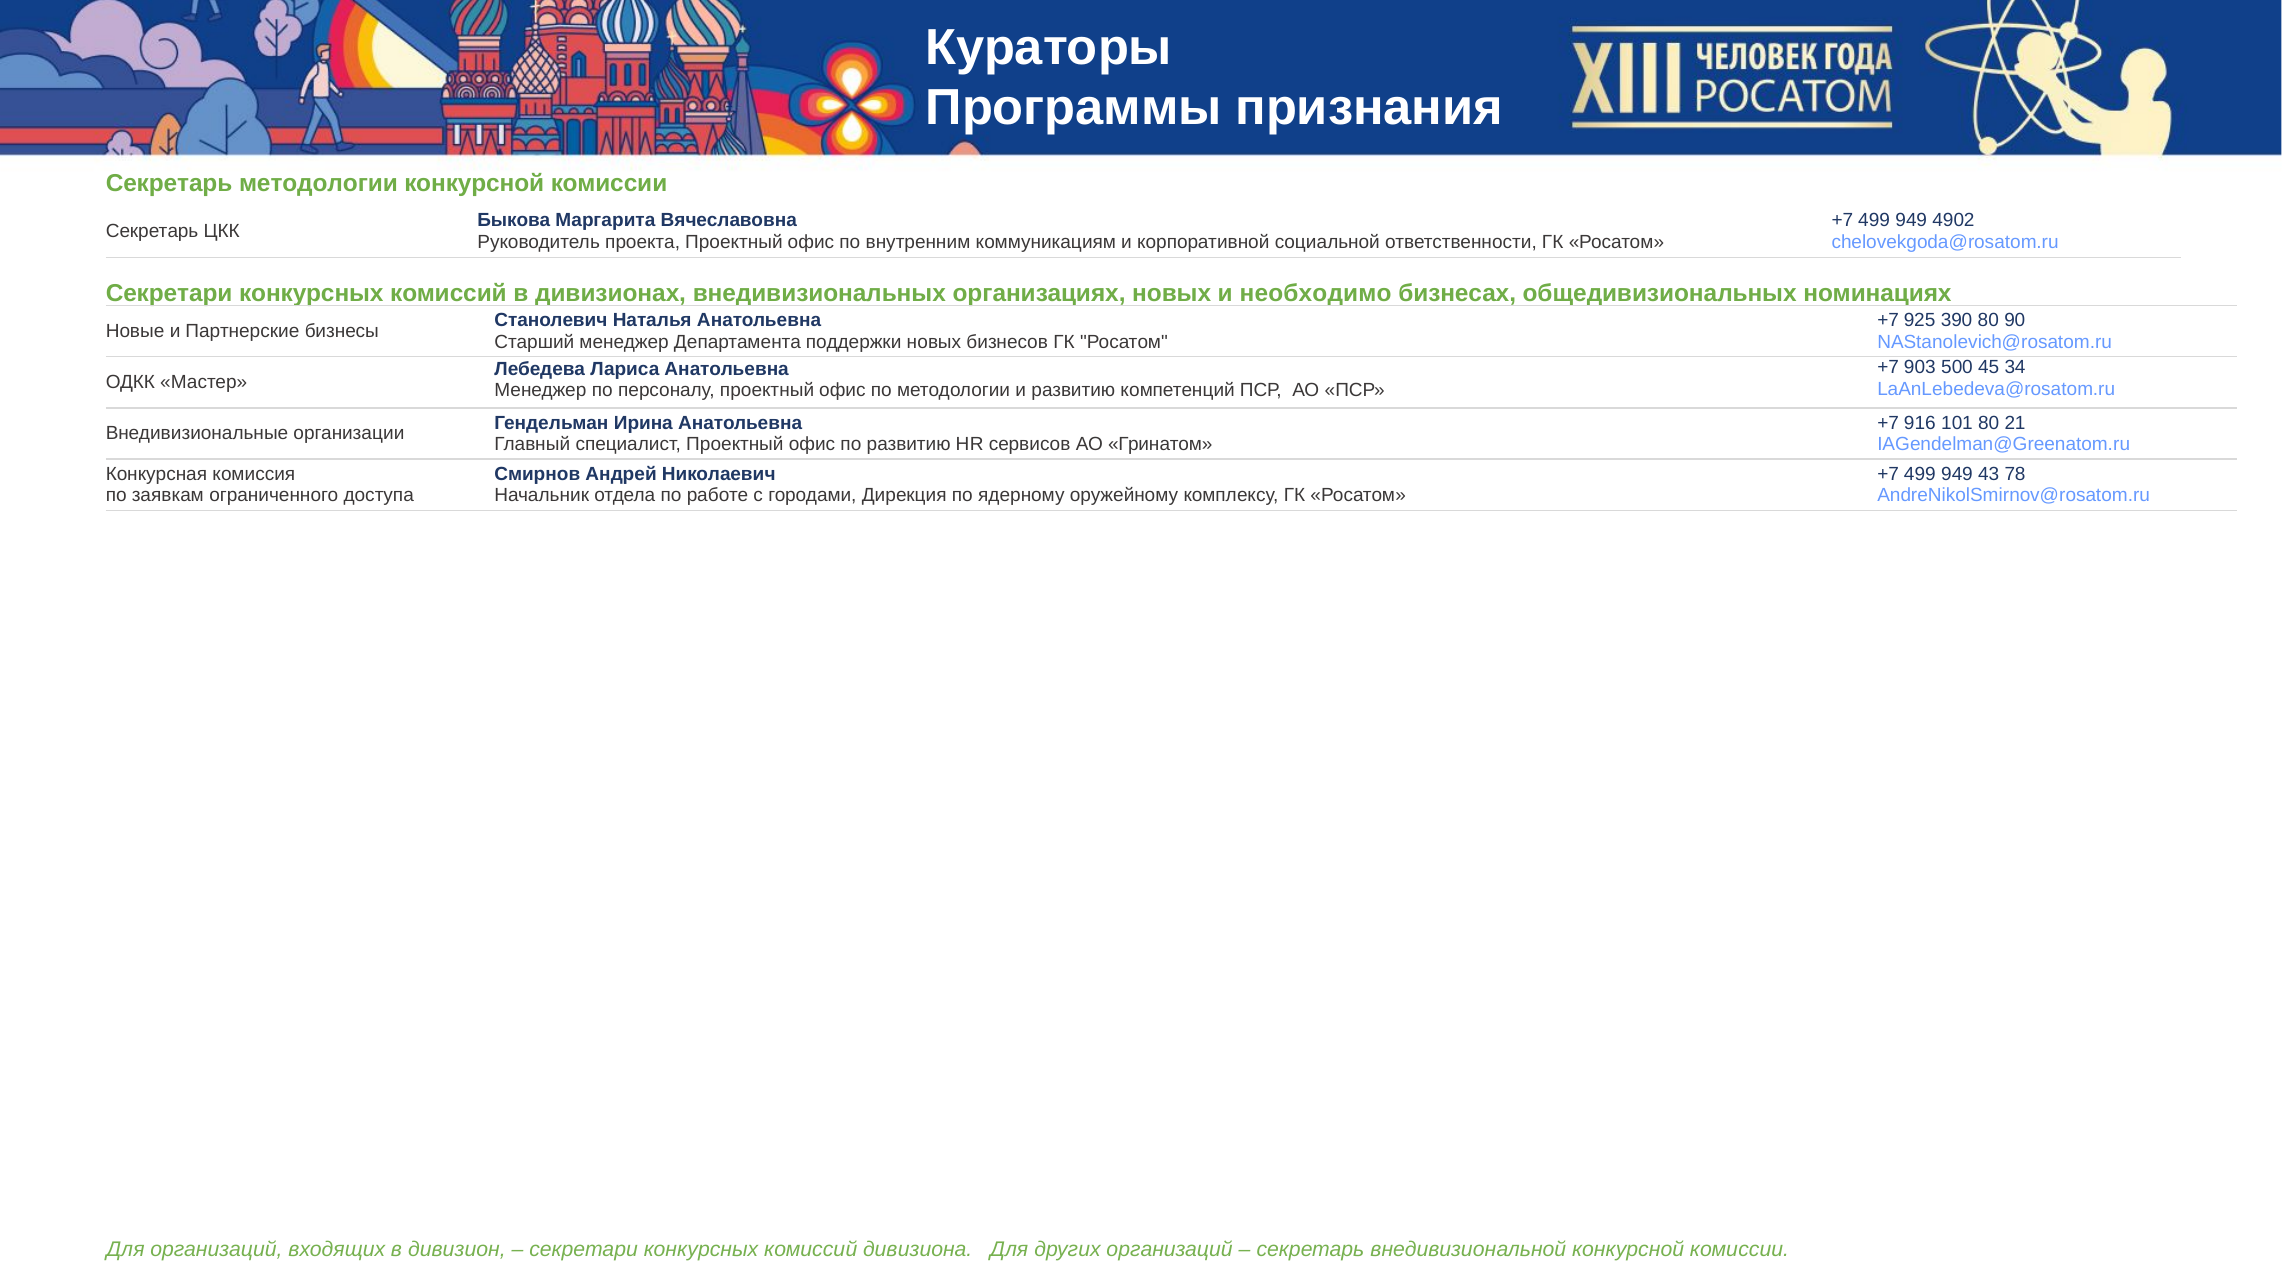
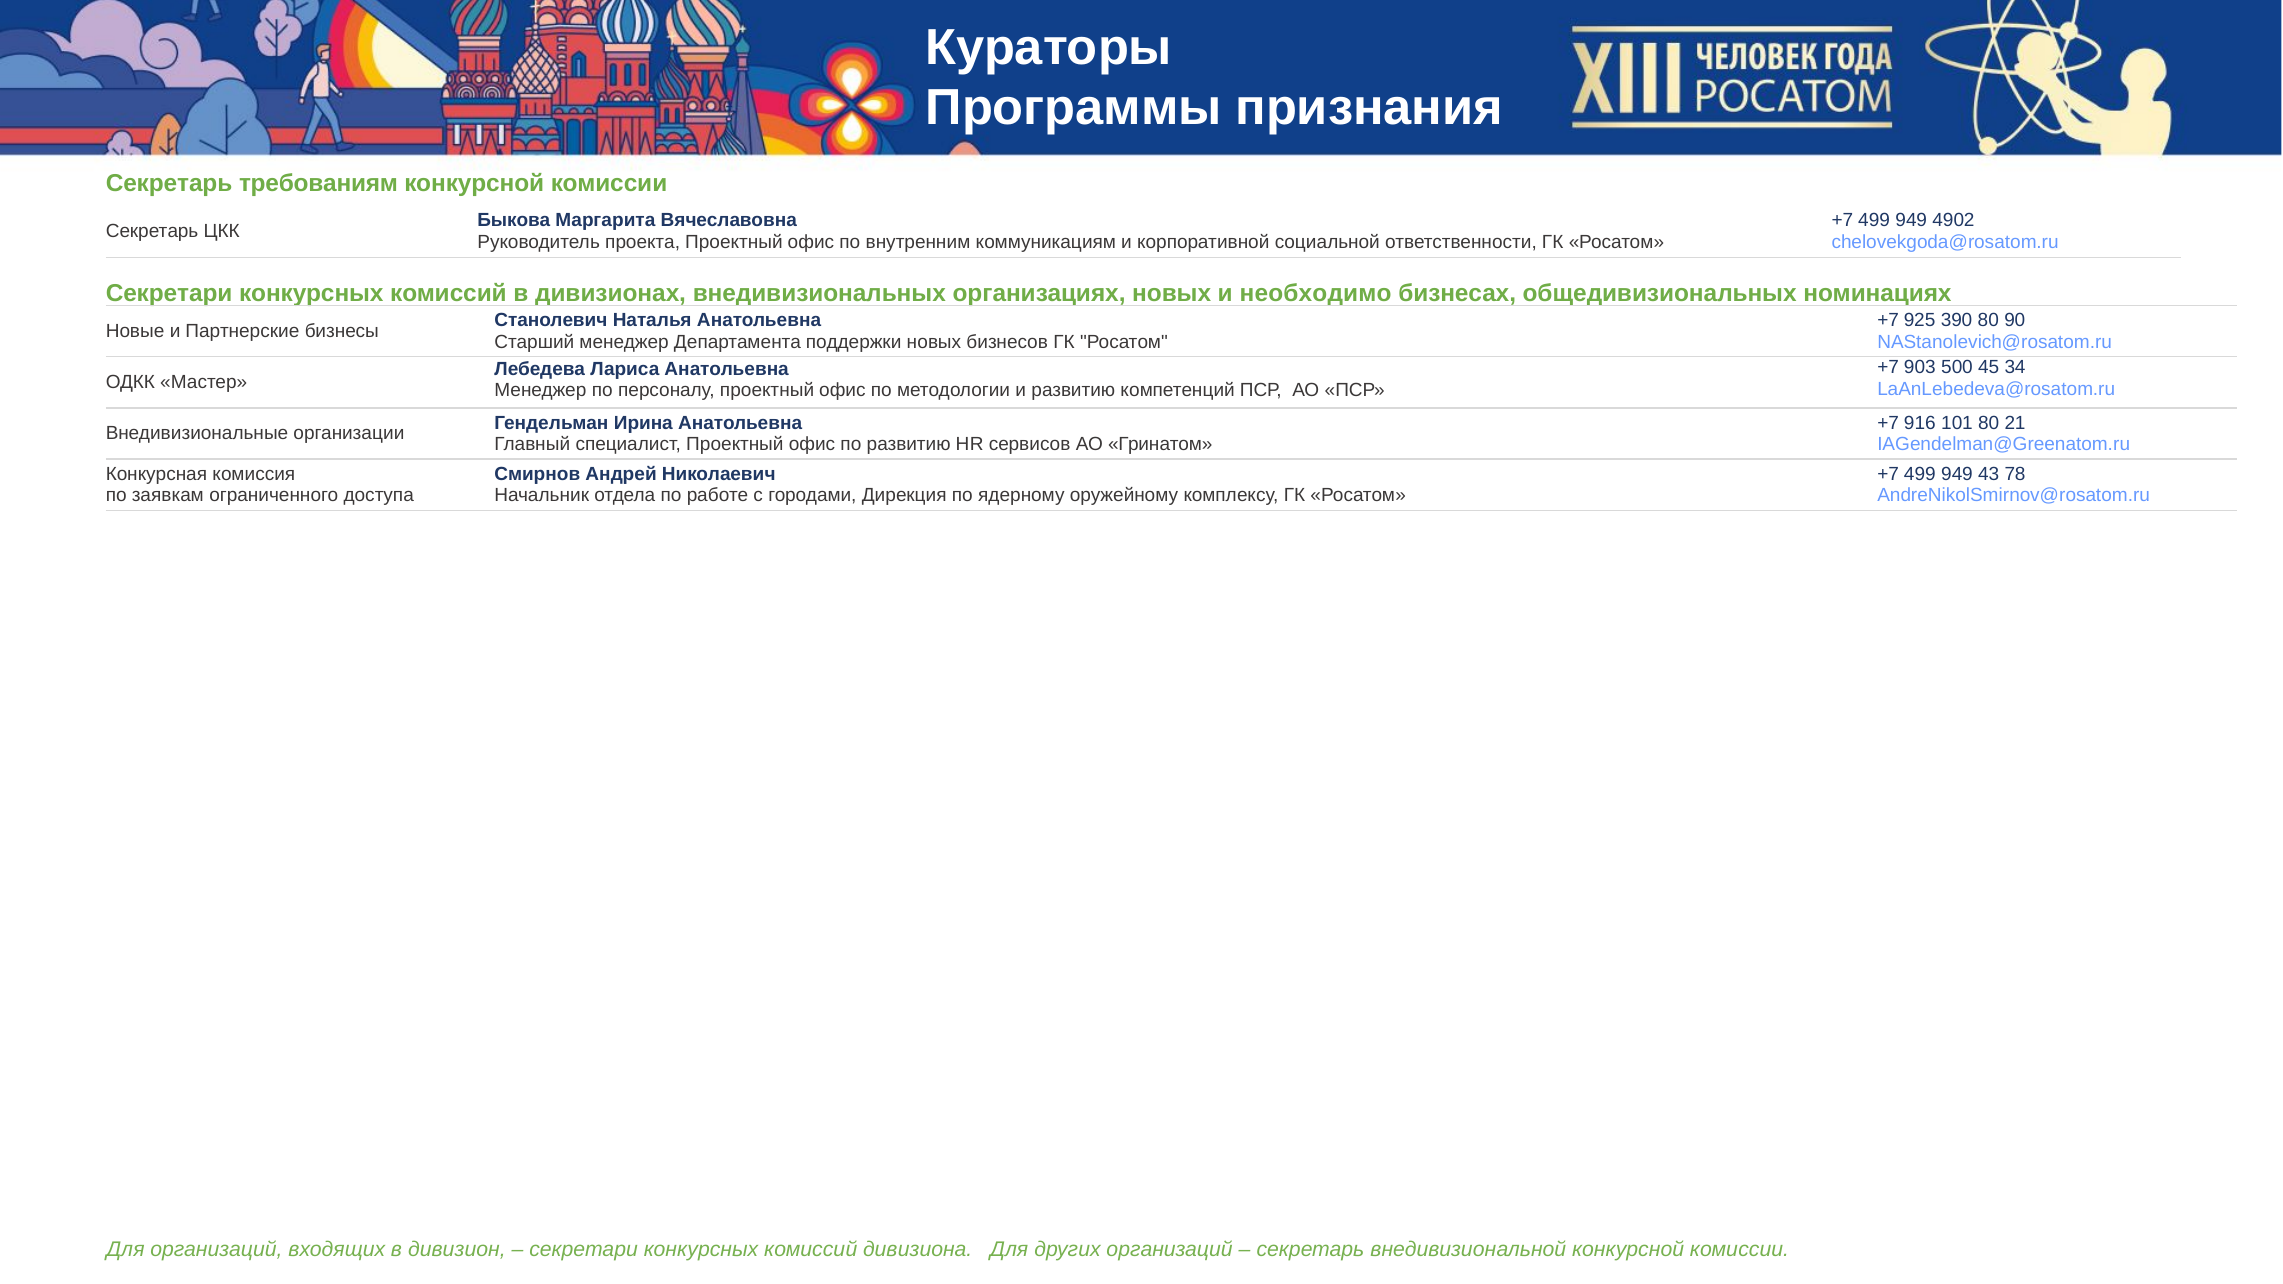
Секретарь методологии: методологии -> требованиям (318, 183)
